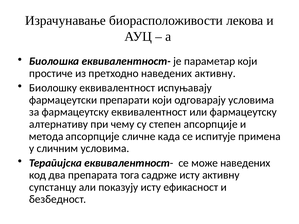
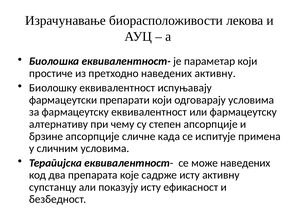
метода: метода -> брзине (46, 136)
тога: тога -> које (130, 175)
